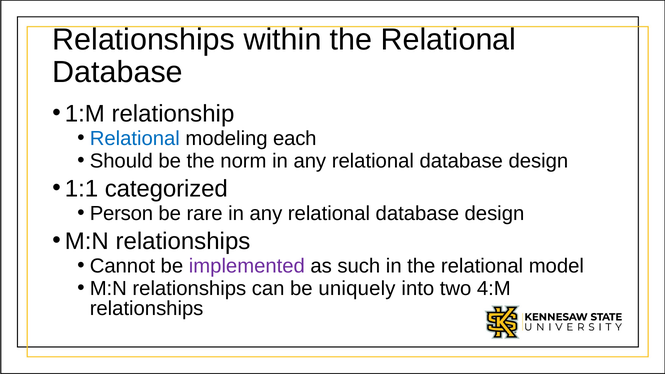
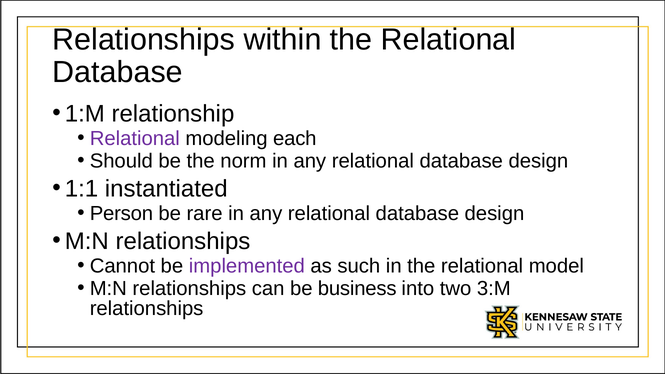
Relational colour: blue -> purple (135, 138)
categorized: categorized -> instantiated (166, 189)
uniquely: uniquely -> business (357, 289)
4:M: 4:M -> 3:M (494, 289)
